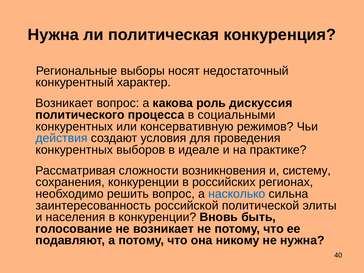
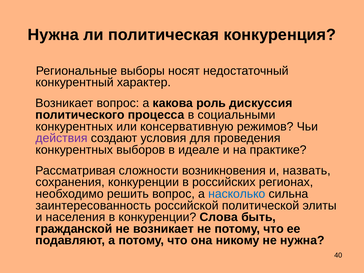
действия colour: blue -> purple (61, 138)
систему: систему -> назвать (307, 171)
Вновь: Вновь -> Слова (219, 217)
голосование: голосование -> гражданской (74, 229)
